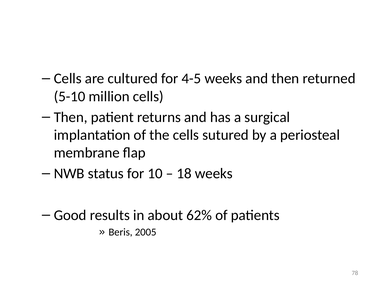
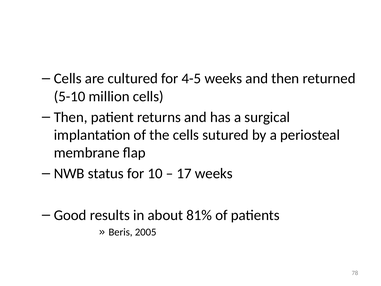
18: 18 -> 17 (184, 173)
62%: 62% -> 81% (199, 215)
